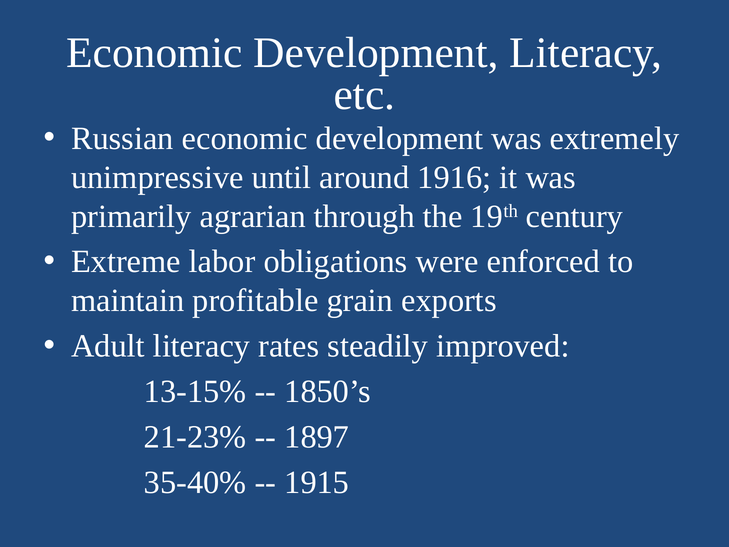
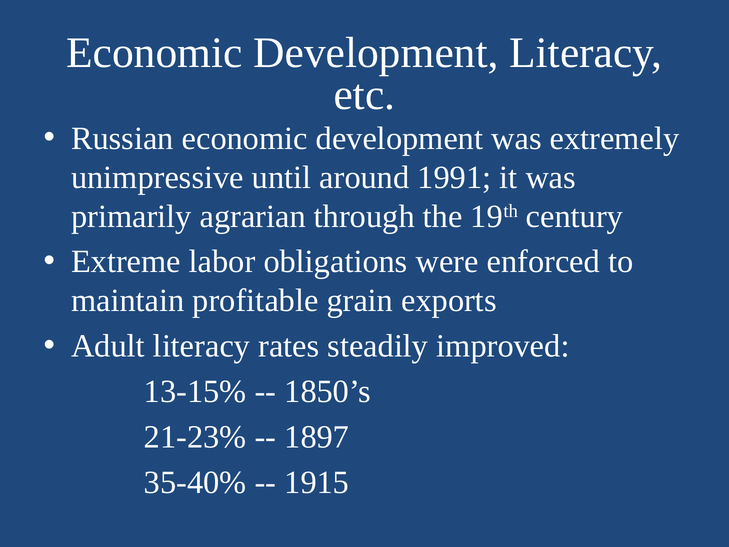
1916: 1916 -> 1991 (454, 177)
